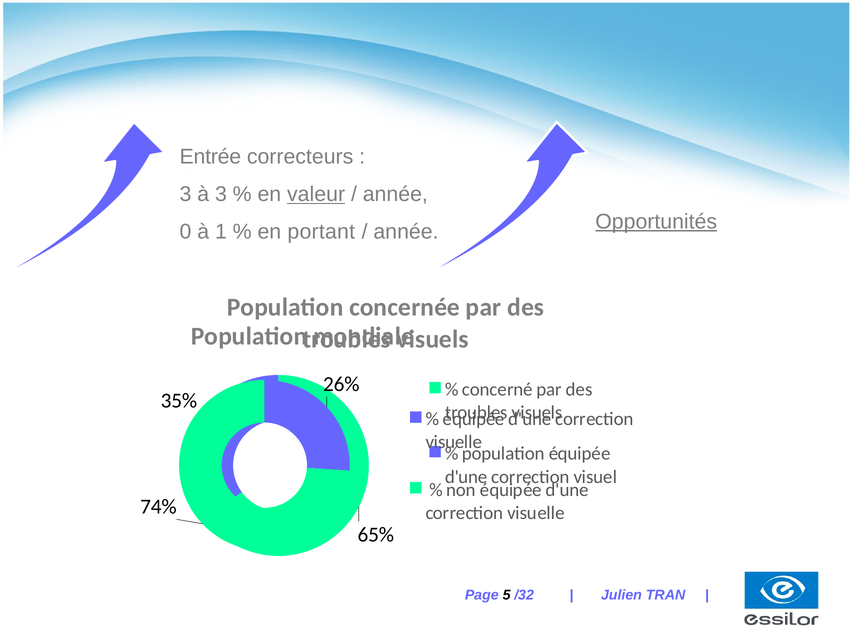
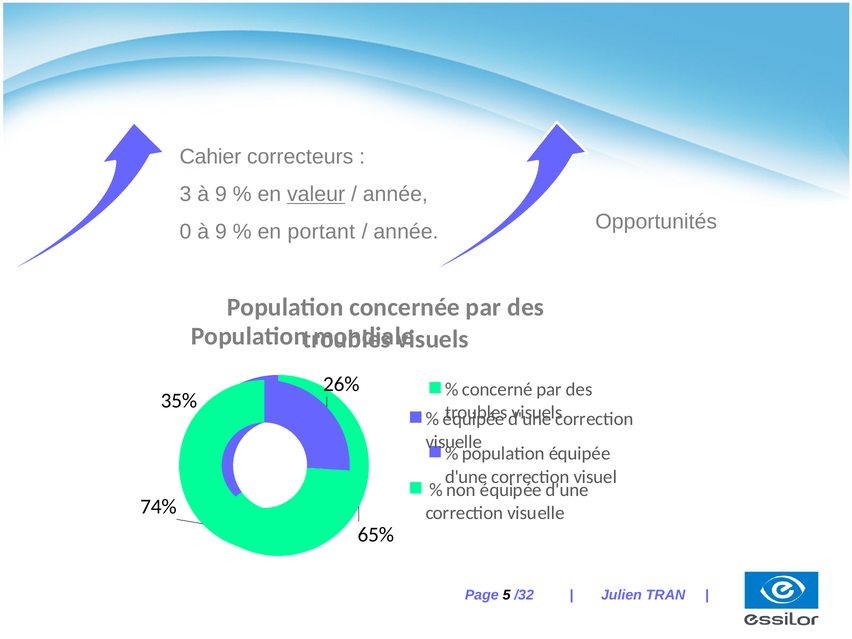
Entrée: Entrée -> Cahier (210, 157)
3 à 3: 3 -> 9 (221, 194)
0 à 1: 1 -> 9 (221, 232)
Opportunités underline: present -> none (656, 222)
